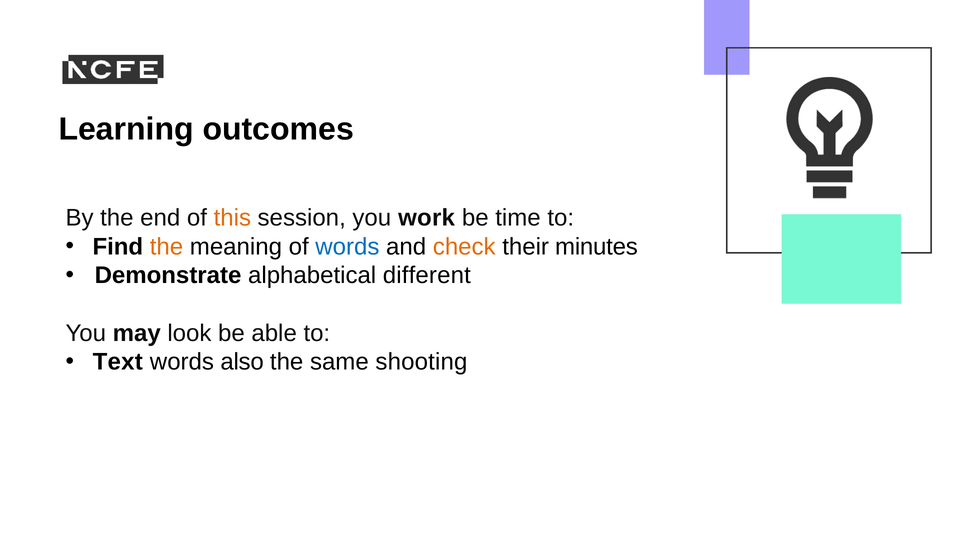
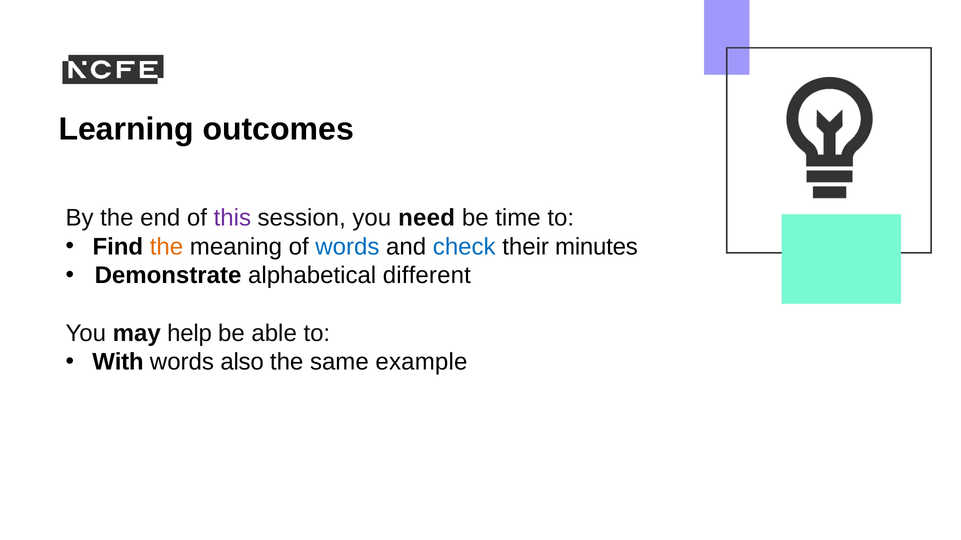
this colour: orange -> purple (232, 218)
work: work -> need (427, 218)
check colour: orange -> blue (464, 247)
look: look -> help (190, 333)
Text: Text -> With (118, 362)
shooting: shooting -> example (421, 362)
